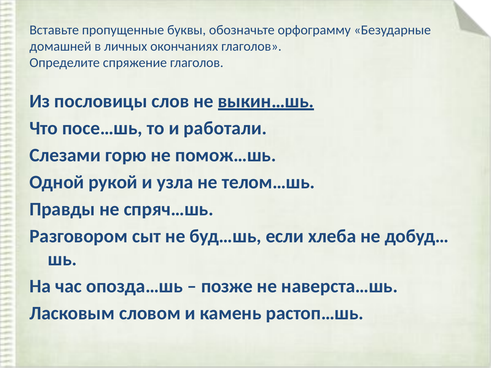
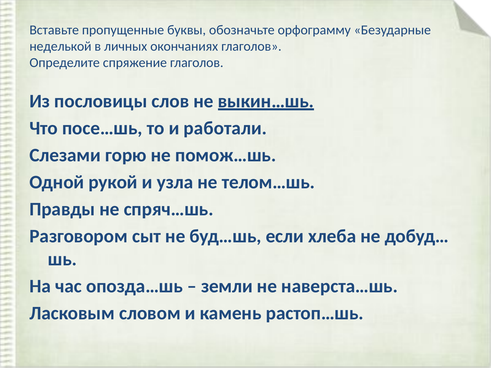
домашней: домашней -> неделькой (60, 46)
позже: позже -> земли (227, 286)
